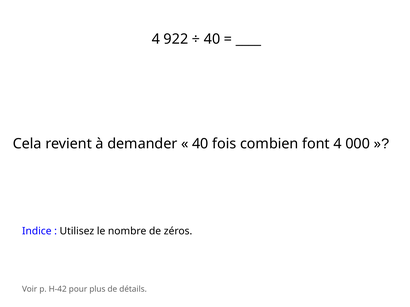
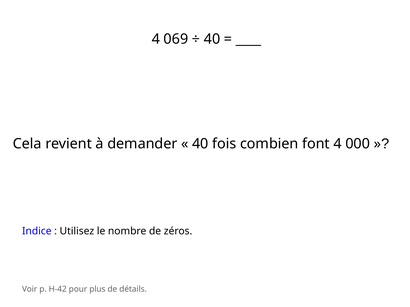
922: 922 -> 069 (176, 39)
